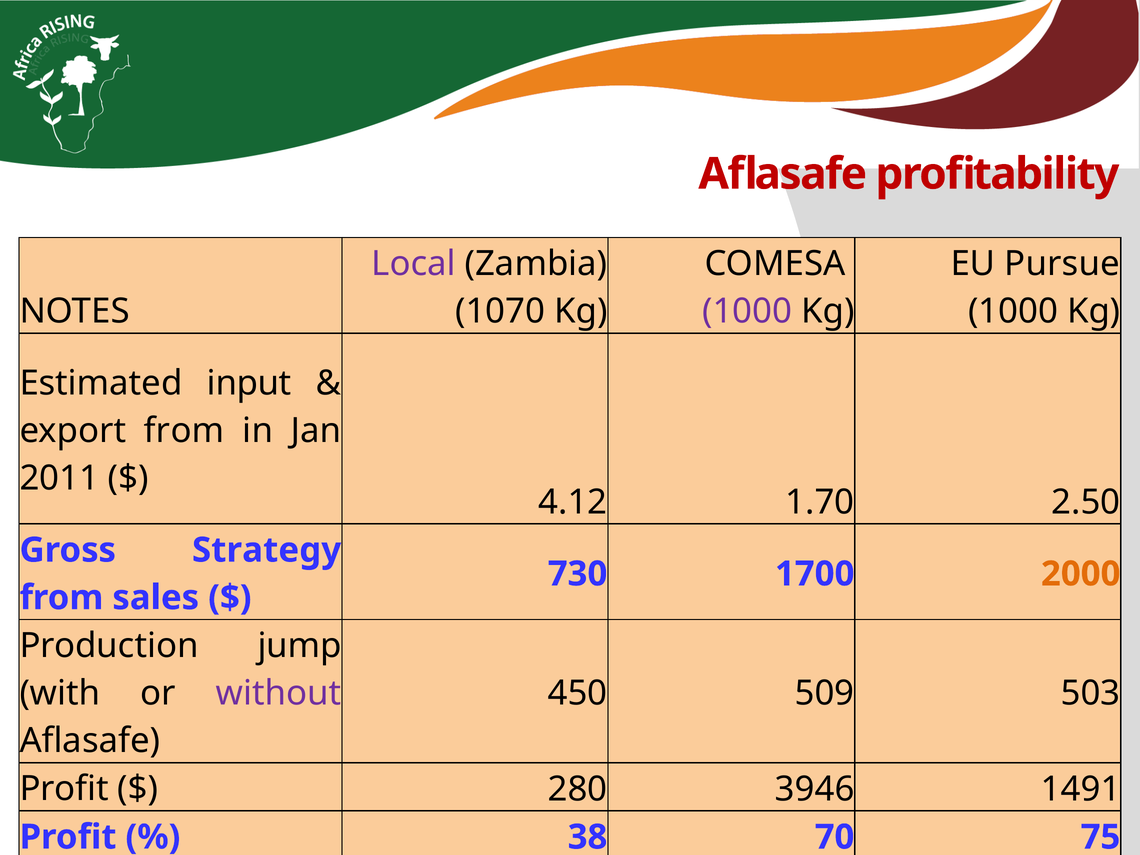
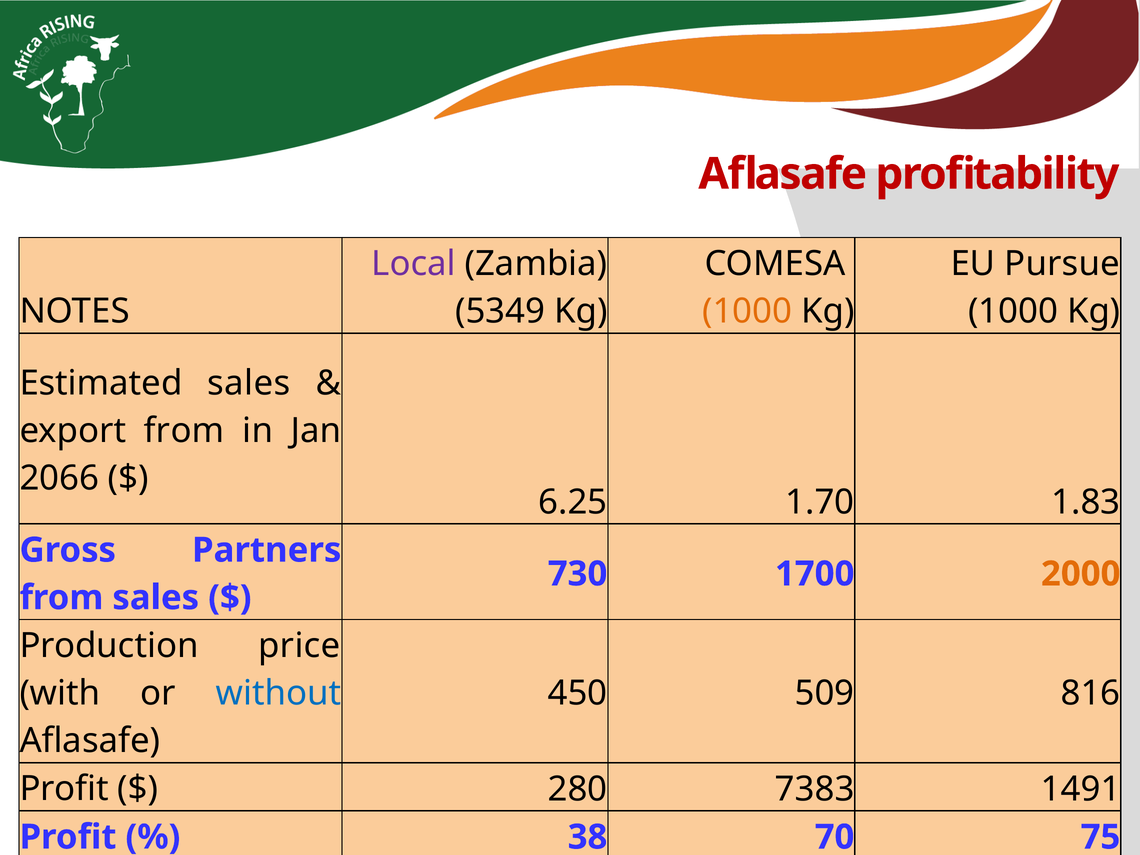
1070: 1070 -> 5349 (500, 311)
1000 colour: purple -> orange (747, 311)
Estimated input: input -> sales (249, 383)
2011: 2011 -> 2066 (59, 478)
4.12: 4.12 -> 6.25 (573, 502)
2.50: 2.50 -> 1.83 (1086, 502)
Strategy: Strategy -> Partners (267, 550)
jump: jump -> price (299, 646)
without colour: purple -> blue (279, 693)
503: 503 -> 816 (1091, 693)
3946: 3946 -> 7383 (815, 789)
